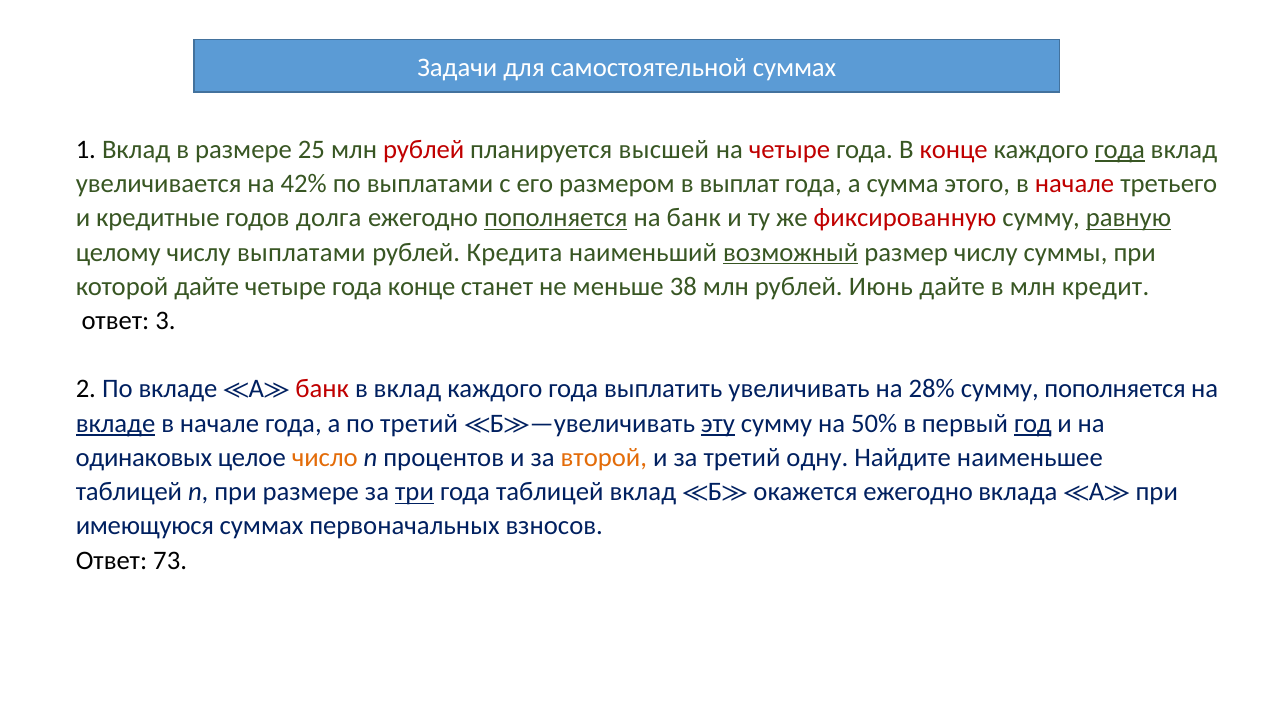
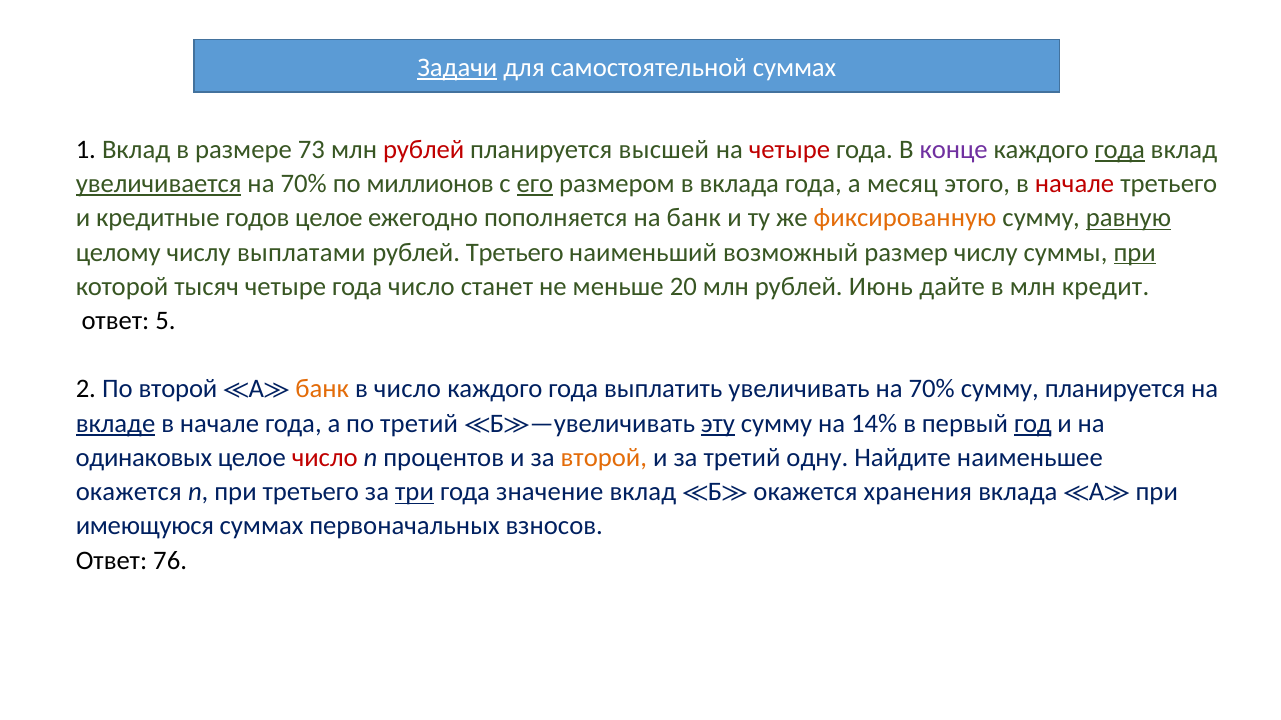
Задачи underline: none -> present (457, 68)
25: 25 -> 73 (311, 150)
конце colour: red -> purple (954, 150)
увеличивается underline: none -> present (159, 184)
42%: 42% -> 70% (304, 184)
по выплатами: выплатами -> миллионов (430, 184)
его underline: none -> present (535, 184)
в выплат: выплат -> вклада (739, 184)
сумма: сумма -> месяц (902, 184)
годов долга: долга -> целое (329, 218)
пополняется underline: present -> none (556, 218)
фиксированную colour: red -> orange (905, 218)
рублей Кредита: Кредита -> Третьего (515, 252)
возможный underline: present -> none (791, 252)
при underline: none -> present (1135, 252)
которой дайте: дайте -> тысяч (207, 287)
года конце: конце -> число (421, 287)
38: 38 -> 20 (683, 287)
3: 3 -> 5 (166, 321)
По вкладе: вкладе -> второй (178, 389)
банк colour: red -> orange (322, 389)
в вклад: вклад -> число (407, 389)
увеличивать на 28%: 28% -> 70% (932, 389)
сумму пополняется: пополняется -> планируется (1115, 389)
50%: 50% -> 14% (874, 424)
число colour: orange -> red (325, 458)
таблицей: таблицей -> окажется (129, 492)
при размере: размере -> третьего (311, 492)
года таблицей: таблицей -> значение (550, 492)
окажется ежегодно: ежегодно -> хранения (918, 492)
73: 73 -> 76 (170, 561)
